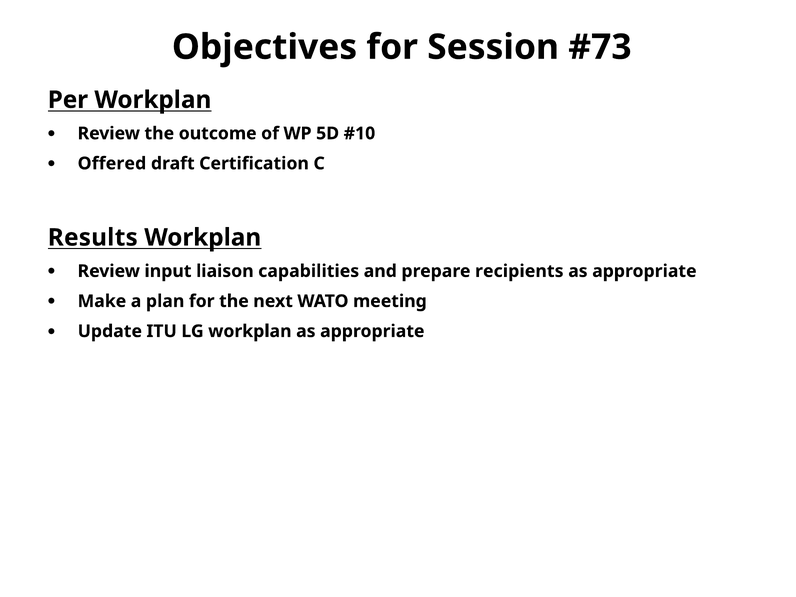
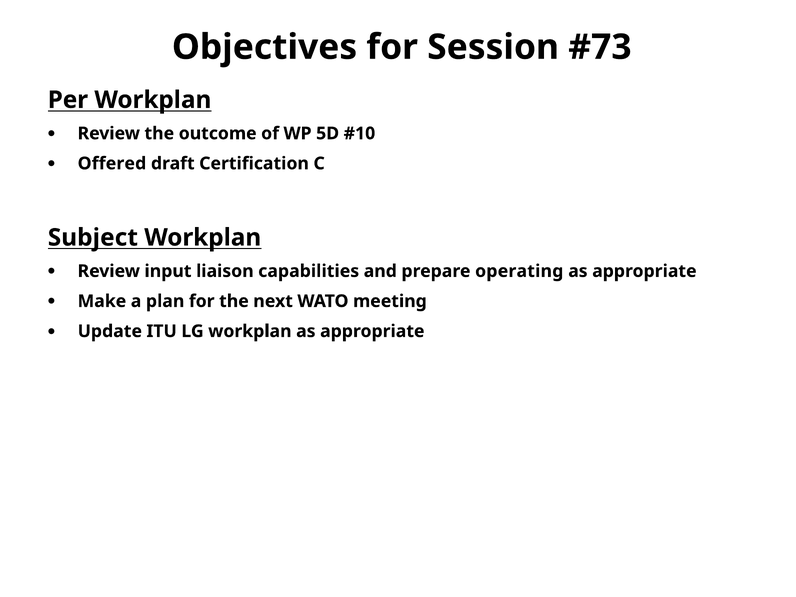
Results: Results -> Subject (93, 238)
recipients: recipients -> operating (519, 271)
